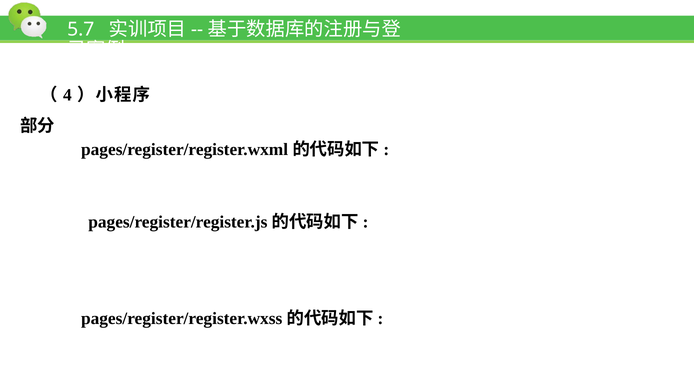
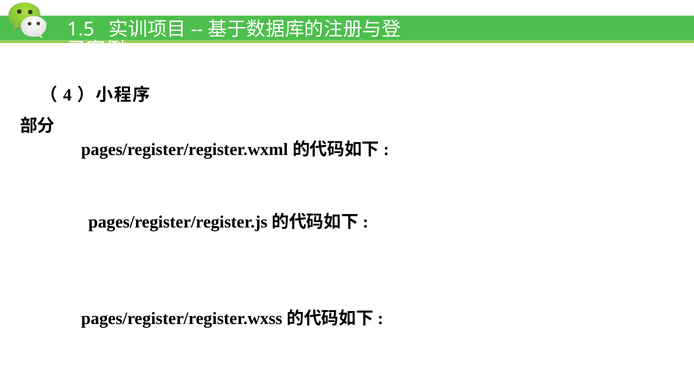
5.7: 5.7 -> 1.5 (81, 29)
